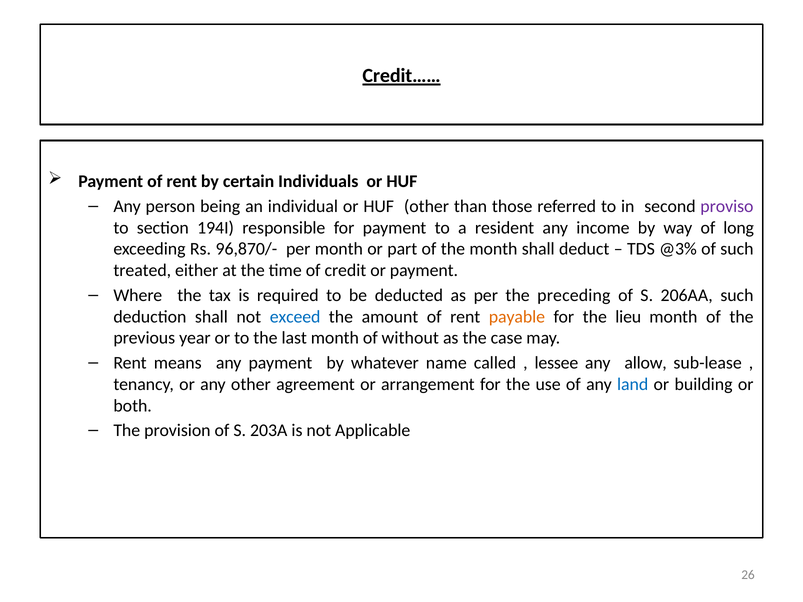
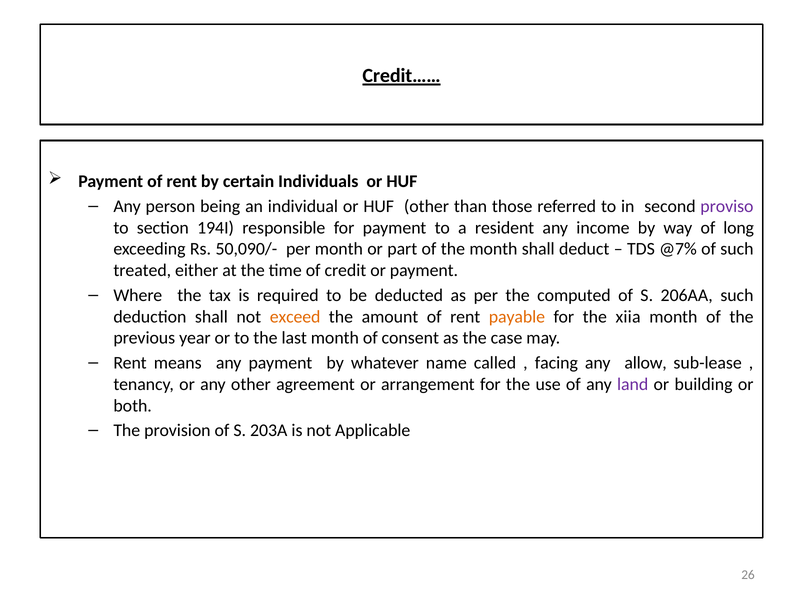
96,870/-: 96,870/- -> 50,090/- (246, 249)
@3%: @3% -> @7% (678, 249)
preceding: preceding -> computed (574, 295)
exceed colour: blue -> orange (295, 317)
lieu: lieu -> xiia (628, 317)
without: without -> consent (410, 338)
lessee: lessee -> facing (556, 363)
land colour: blue -> purple (633, 384)
